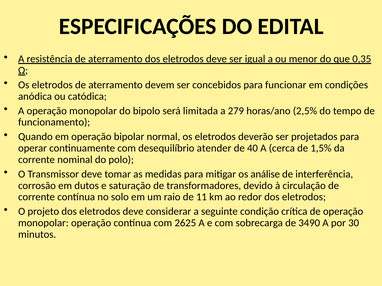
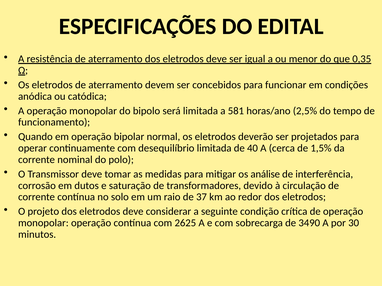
279: 279 -> 581 (236, 111)
desequilíbrio atender: atender -> limitada (214, 148)
11: 11 -> 37 (202, 197)
